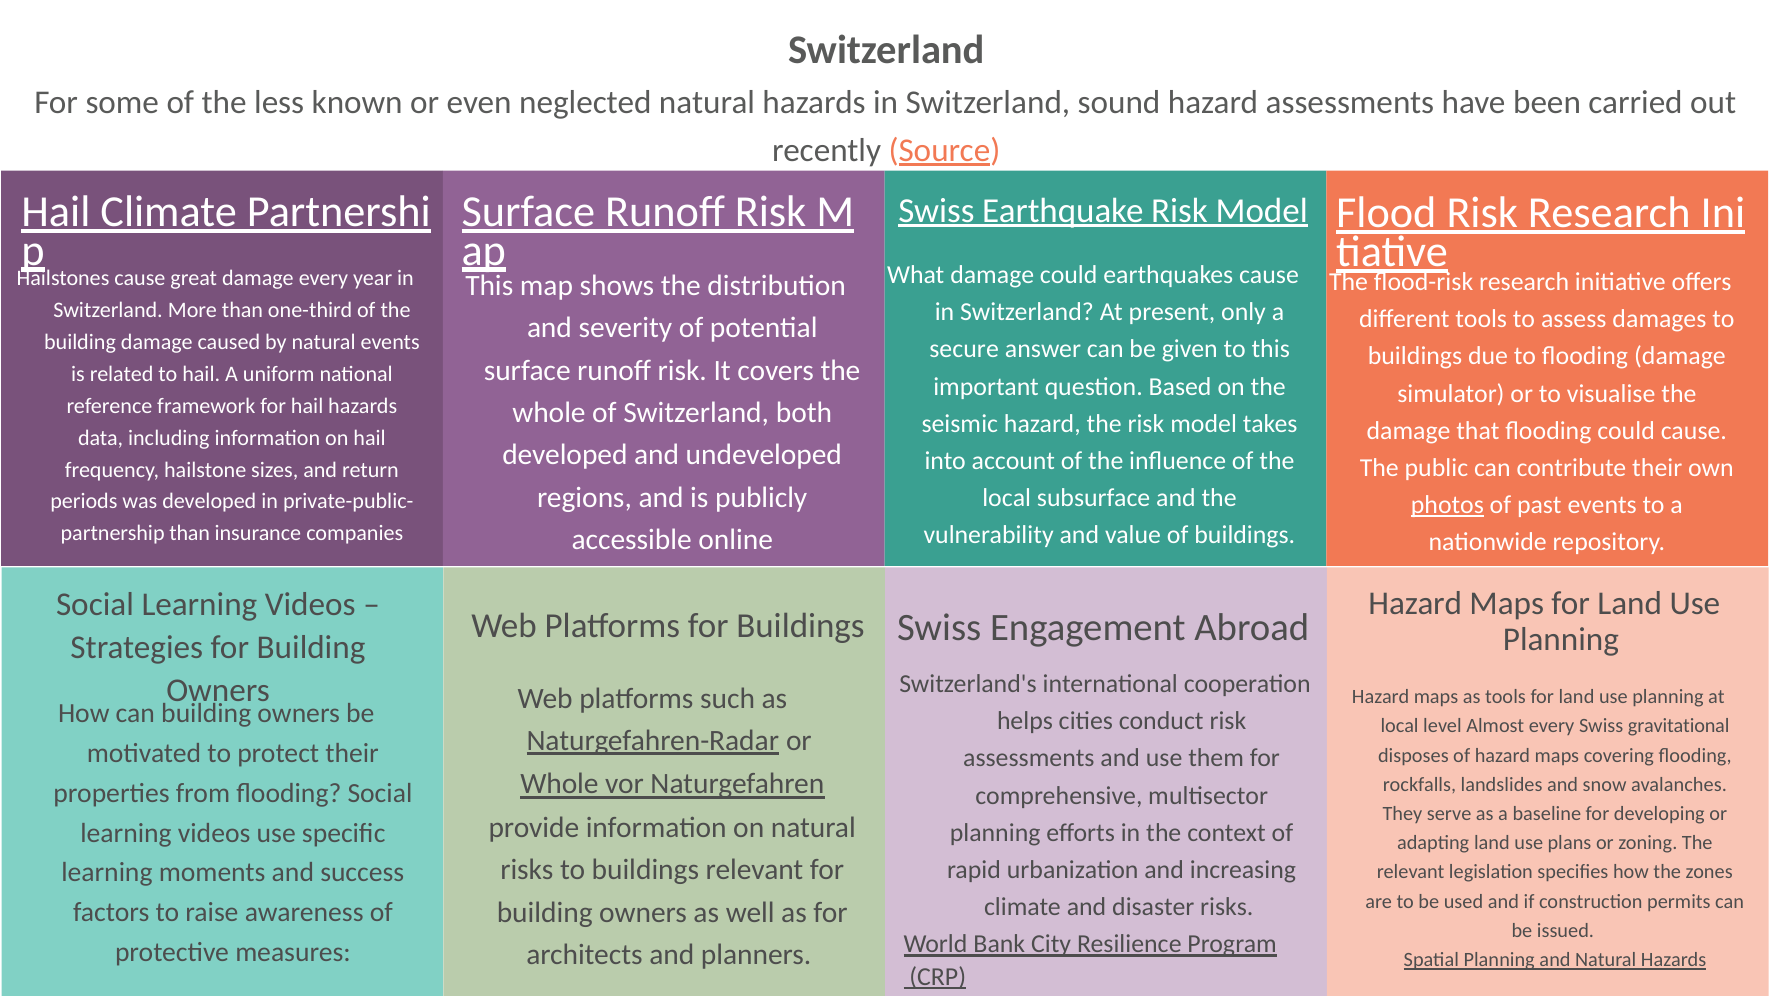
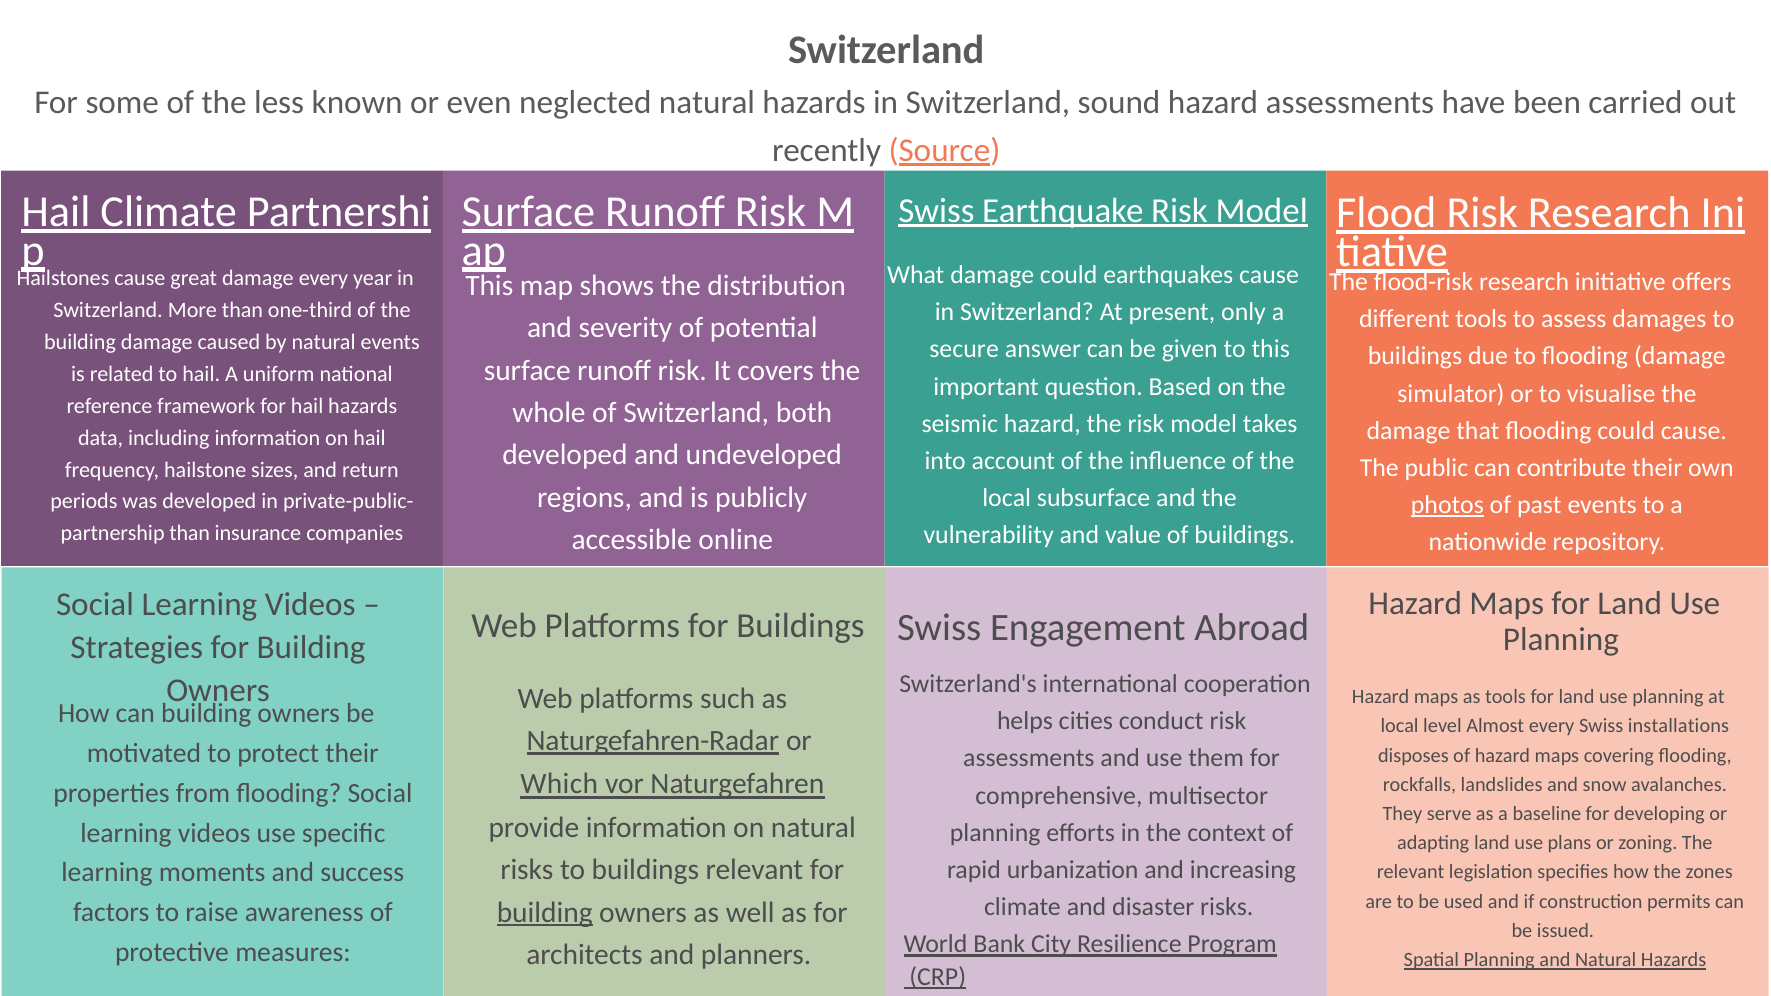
gravitational: gravitational -> installations (1679, 726)
Whole: Whole -> Which (559, 784)
building underline: none -> present (545, 912)
